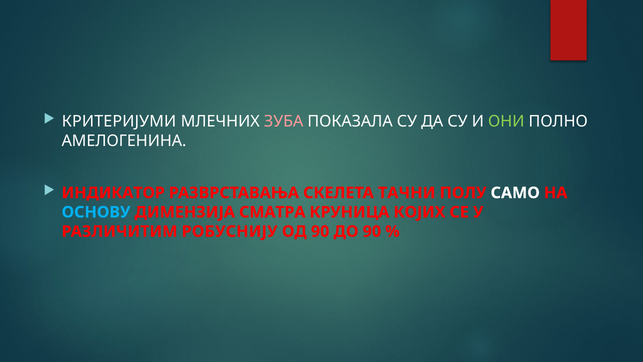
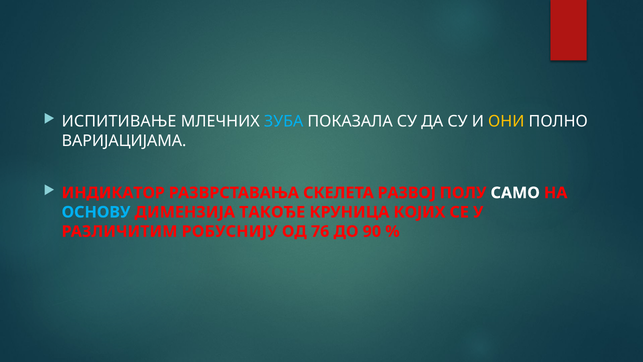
КРИТЕРИЈУМИ: КРИТЕРИЈУМИ -> ИСПИТИВАЊЕ (119, 121)
ЗУБА colour: pink -> light blue (284, 121)
ОНИ colour: light green -> yellow (506, 121)
АМЕЛОГЕНИНА: АМЕЛОГЕНИНА -> ВАРИЈАЦИЈАМА (124, 141)
ТАЧНИ: ТАЧНИ -> РАЗВОЈ (407, 193)
СМАТРА: СМАТРА -> ТАКОЂЕ (272, 212)
ОД 90: 90 -> 76 (320, 231)
